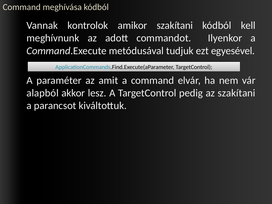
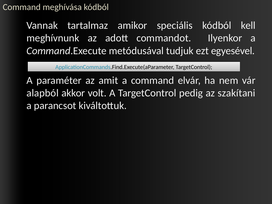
kontrolok: kontrolok -> tartalmaz (88, 25)
amikor szakítani: szakítani -> speciális (175, 25)
lesz: lesz -> volt (97, 93)
